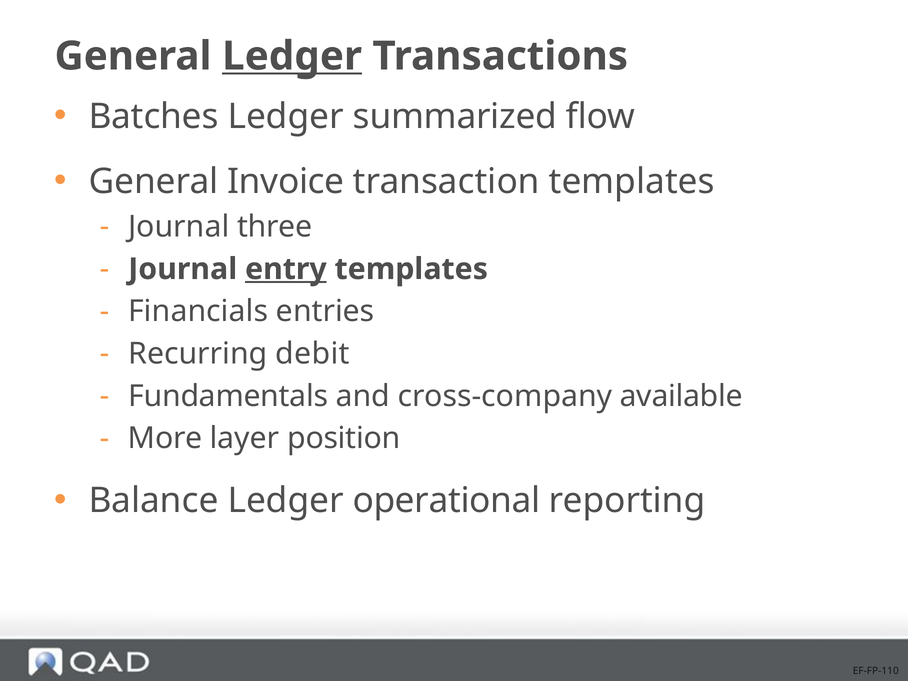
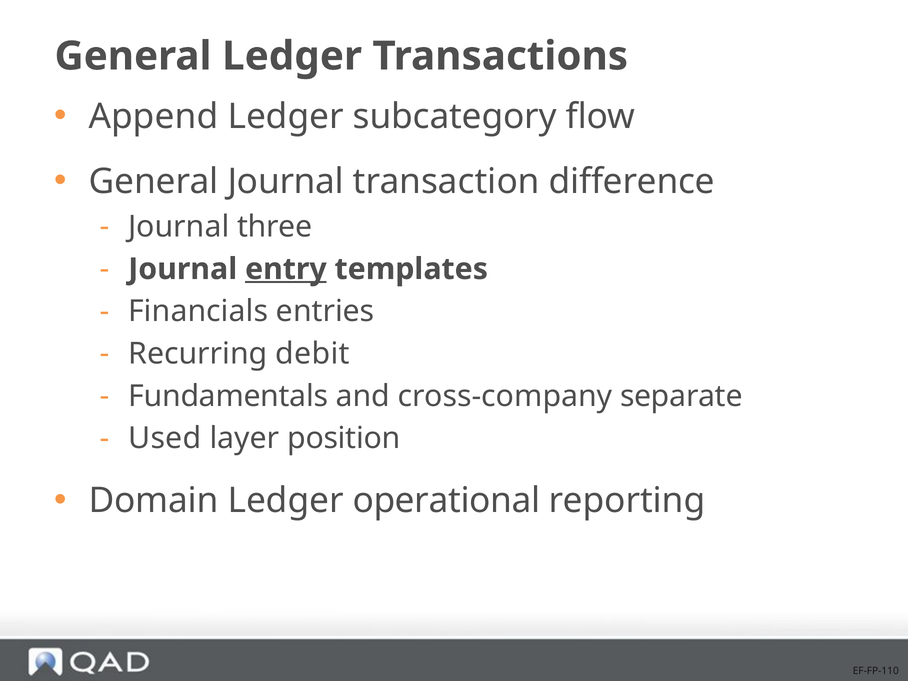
Ledger underline: present -> none (292, 56)
Batches: Batches -> Append (153, 117)
summarized: summarized -> subcategory (455, 117)
General Invoice: Invoice -> Journal (286, 182)
transaction templates: templates -> difference (632, 182)
available: available -> separate (681, 396)
More: More -> Used (165, 439)
Balance: Balance -> Domain (154, 501)
